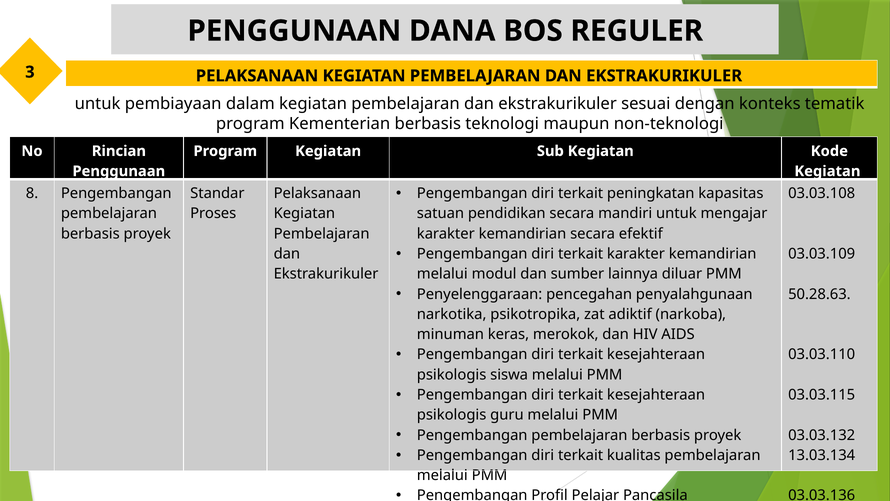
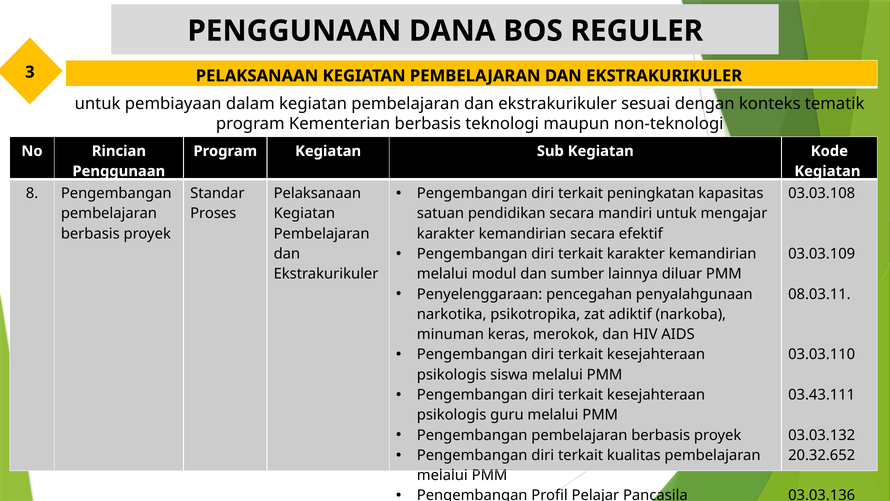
50.28.63: 50.28.63 -> 08.03.11 (819, 294)
03.03.115: 03.03.115 -> 03.43.111 (822, 395)
13.03.134: 13.03.134 -> 20.32.652 (822, 455)
